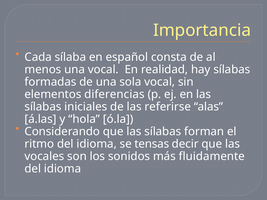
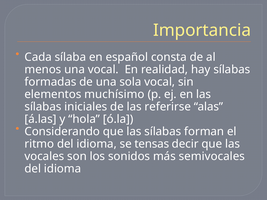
diferencias: diferencias -> muchísimo (114, 94)
fluidamente: fluidamente -> semivocales (212, 157)
